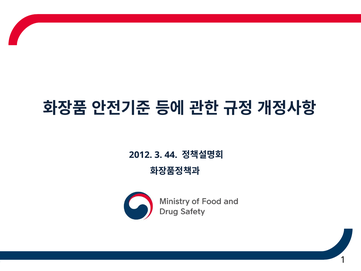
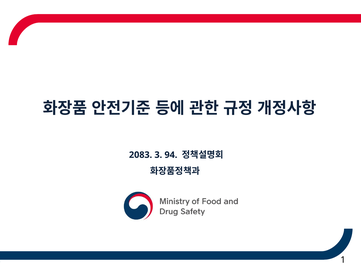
2012: 2012 -> 2083 (141, 155)
44: 44 -> 94 (171, 155)
